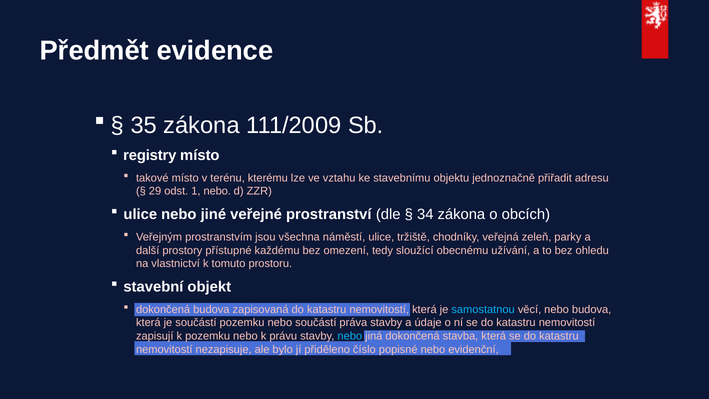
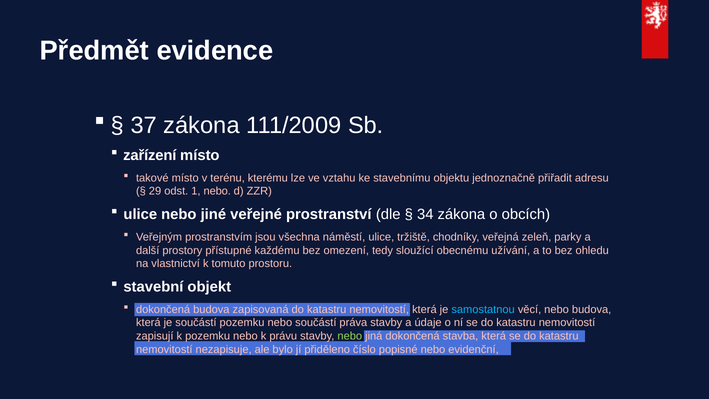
35: 35 -> 37 (144, 125)
registry: registry -> zařízení (150, 155)
nebo colour: light blue -> light green (350, 336)
